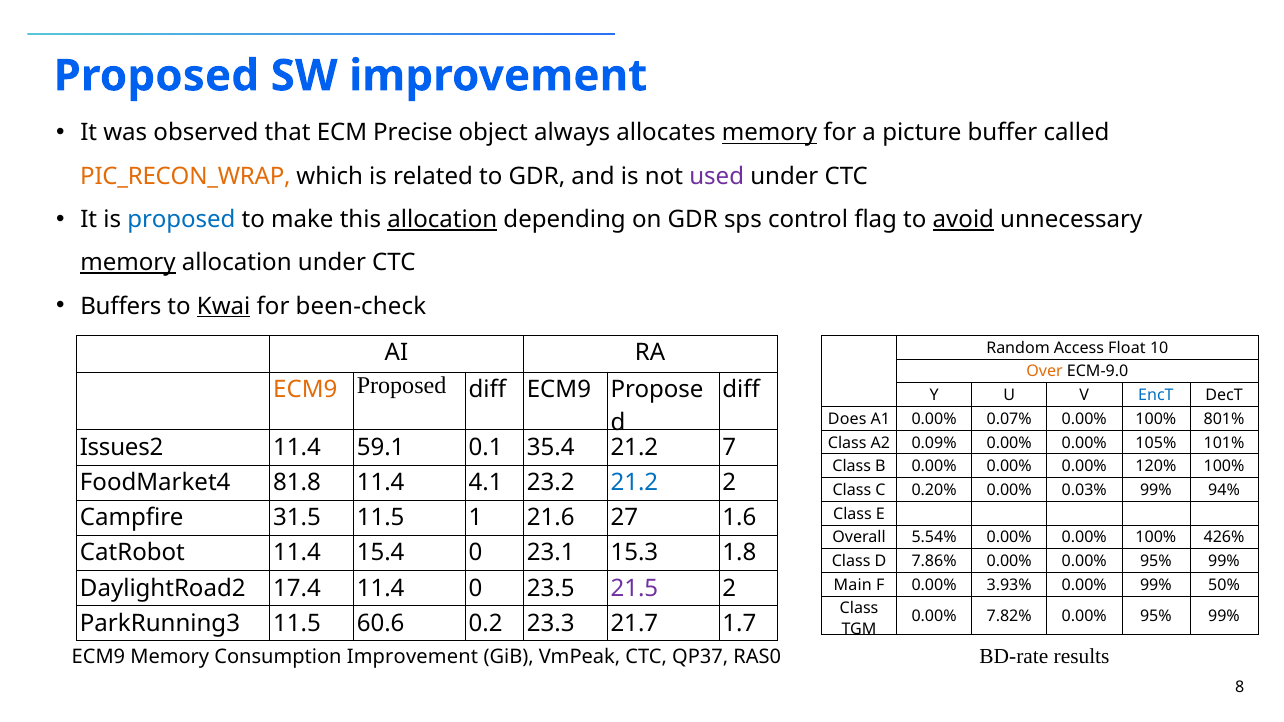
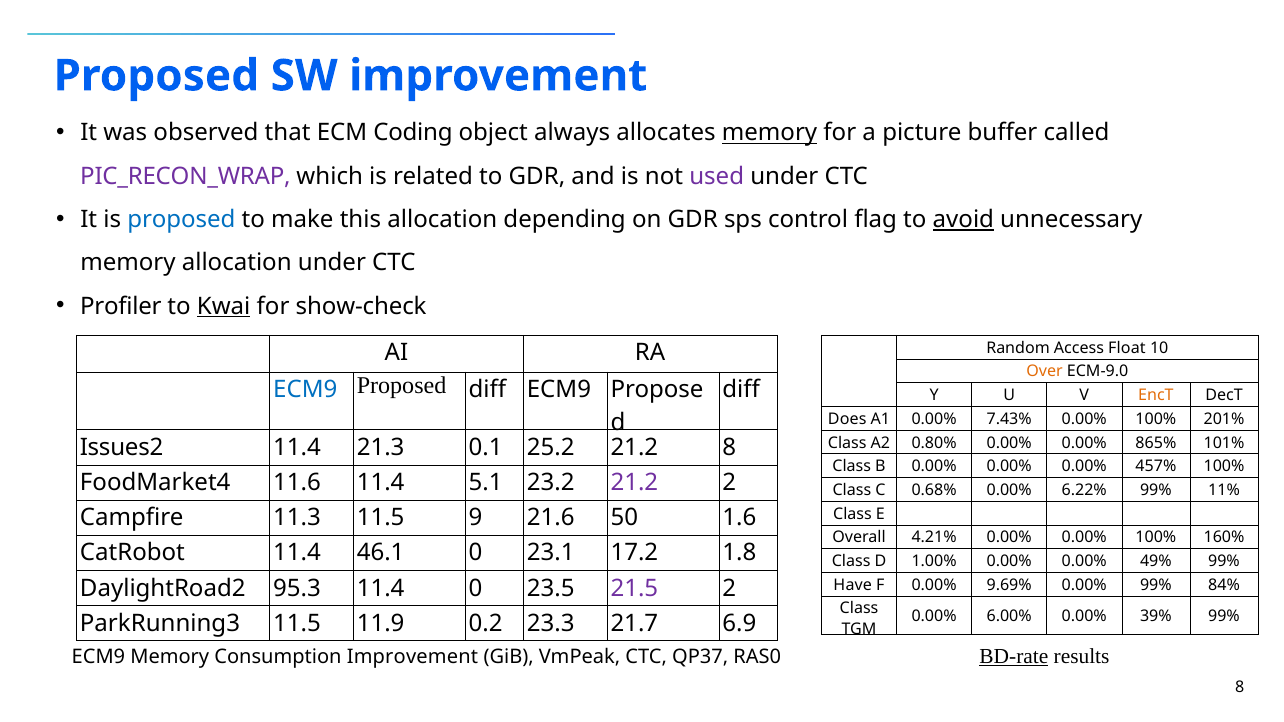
Precise: Precise -> Coding (413, 133)
PIC_RECON_WRAP colour: orange -> purple (185, 176)
allocation underline: present -> none (442, 220)
memory underline: present -> none (128, 263)
Buffers: Buffers -> Profiler (121, 306)
been-check: been-check -> show-check (361, 306)
ECM9 colour: orange -> blue (305, 390)
EncT colour: blue -> orange (1156, 395)
0.07%: 0.07% -> 7.43% (1009, 419)
801%: 801% -> 201% (1224, 419)
0.09%: 0.09% -> 0.80% (934, 443)
105%: 105% -> 865% (1156, 443)
59.1: 59.1 -> 21.3 (381, 448)
35.4: 35.4 -> 25.2 (551, 448)
21.2 7: 7 -> 8 (729, 448)
120%: 120% -> 457% (1156, 467)
81.8: 81.8 -> 11.6 (297, 483)
4.1: 4.1 -> 5.1 (486, 483)
21.2 colour: blue -> purple (634, 483)
0.20%: 0.20% -> 0.68% (934, 490)
0.03%: 0.03% -> 6.22% (1084, 490)
94%: 94% -> 11% (1224, 490)
31.5: 31.5 -> 11.3 (297, 518)
1: 1 -> 9 (476, 518)
27: 27 -> 50 (624, 518)
5.54%: 5.54% -> 4.21% (934, 538)
426%: 426% -> 160% (1224, 538)
15.4: 15.4 -> 46.1 (381, 553)
15.3: 15.3 -> 17.2 (634, 553)
7.86%: 7.86% -> 1.00% (934, 561)
0.00% 0.00% 95%: 95% -> 49% (1156, 561)
Main: Main -> Have (853, 585)
3.93%: 3.93% -> 9.69% (1009, 585)
50%: 50% -> 84% (1224, 585)
17.4: 17.4 -> 95.3 (297, 588)
7.82%: 7.82% -> 6.00% (1009, 616)
95%: 95% -> 39% (1156, 616)
60.6: 60.6 -> 11.9 (381, 623)
1.7: 1.7 -> 6.9 (739, 623)
BD-rate underline: none -> present (1014, 656)
